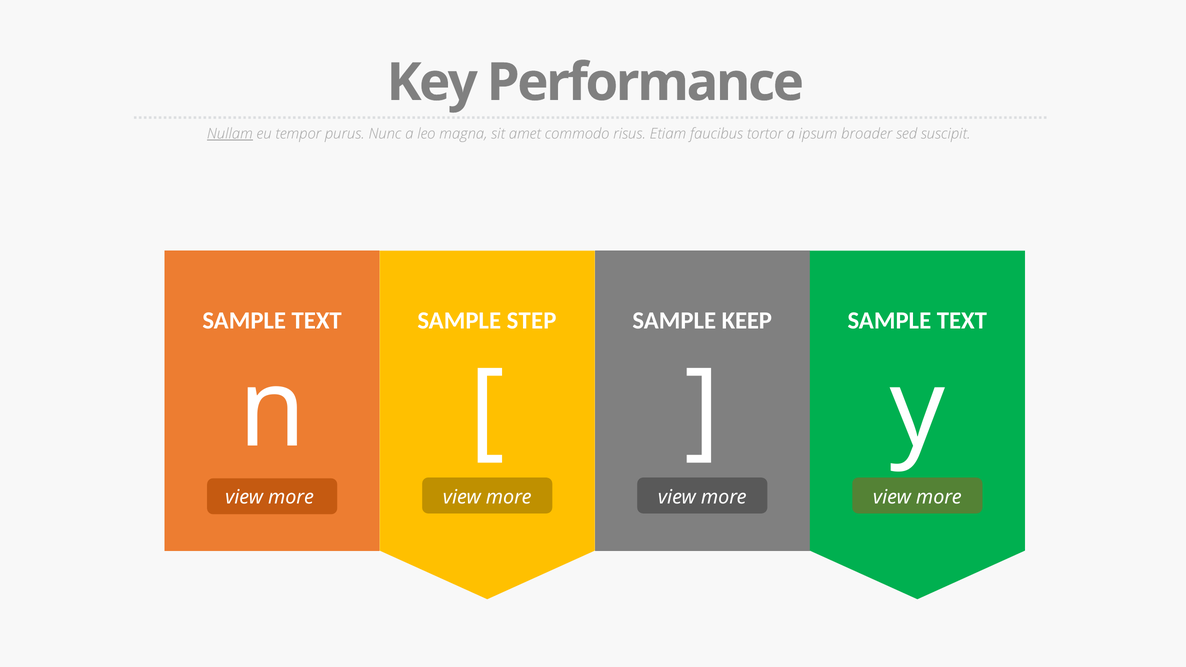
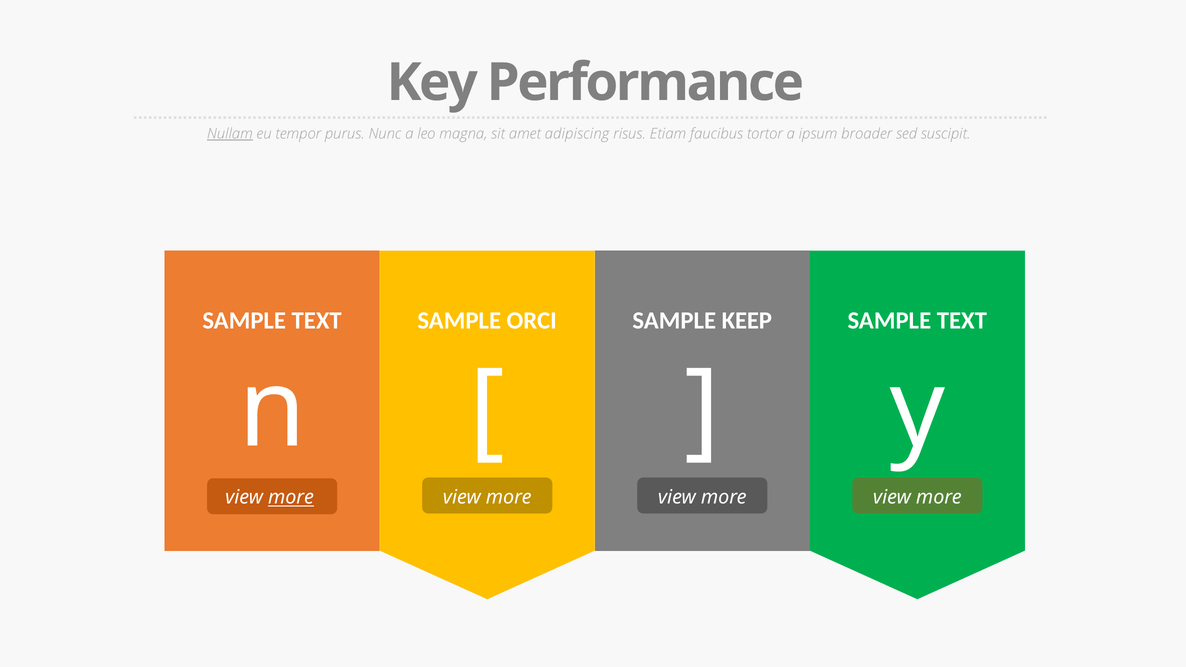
commodo: commodo -> adipiscing (577, 134)
STEP: STEP -> ORCI (532, 321)
more underline: none -> present (291, 498)
